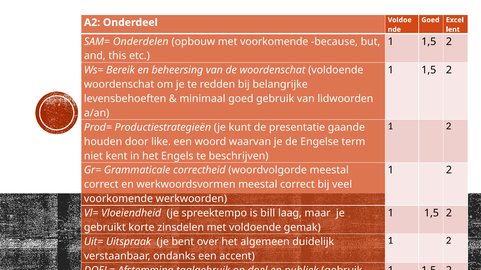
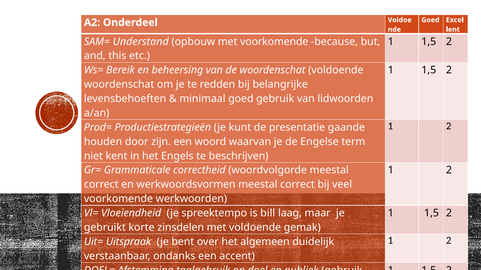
Onderdelen: Onderdelen -> Understand (141, 42)
like: like -> zijn (161, 142)
